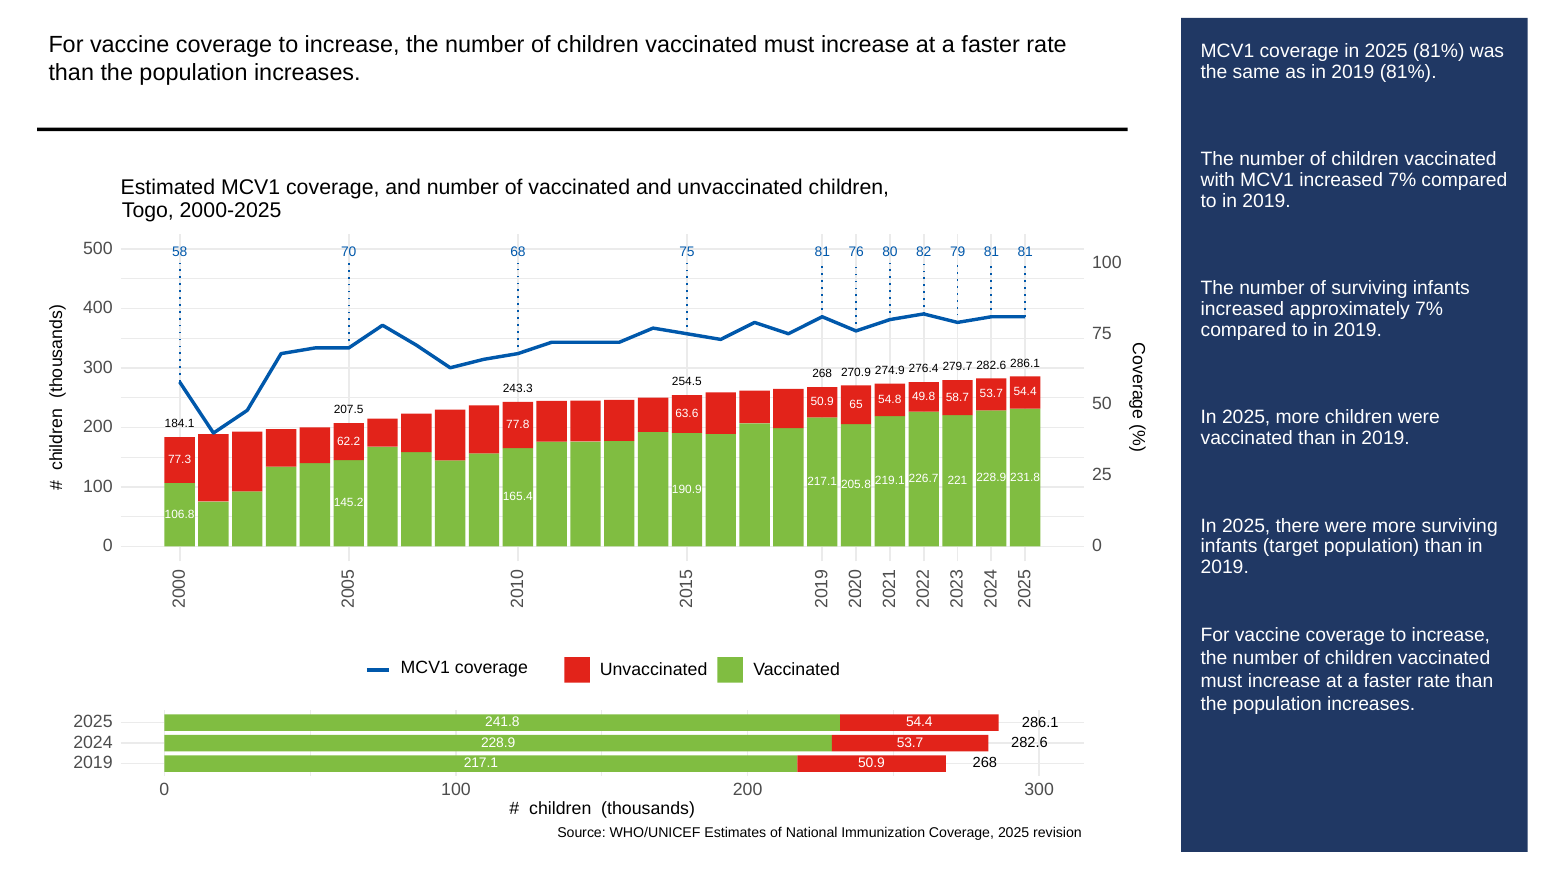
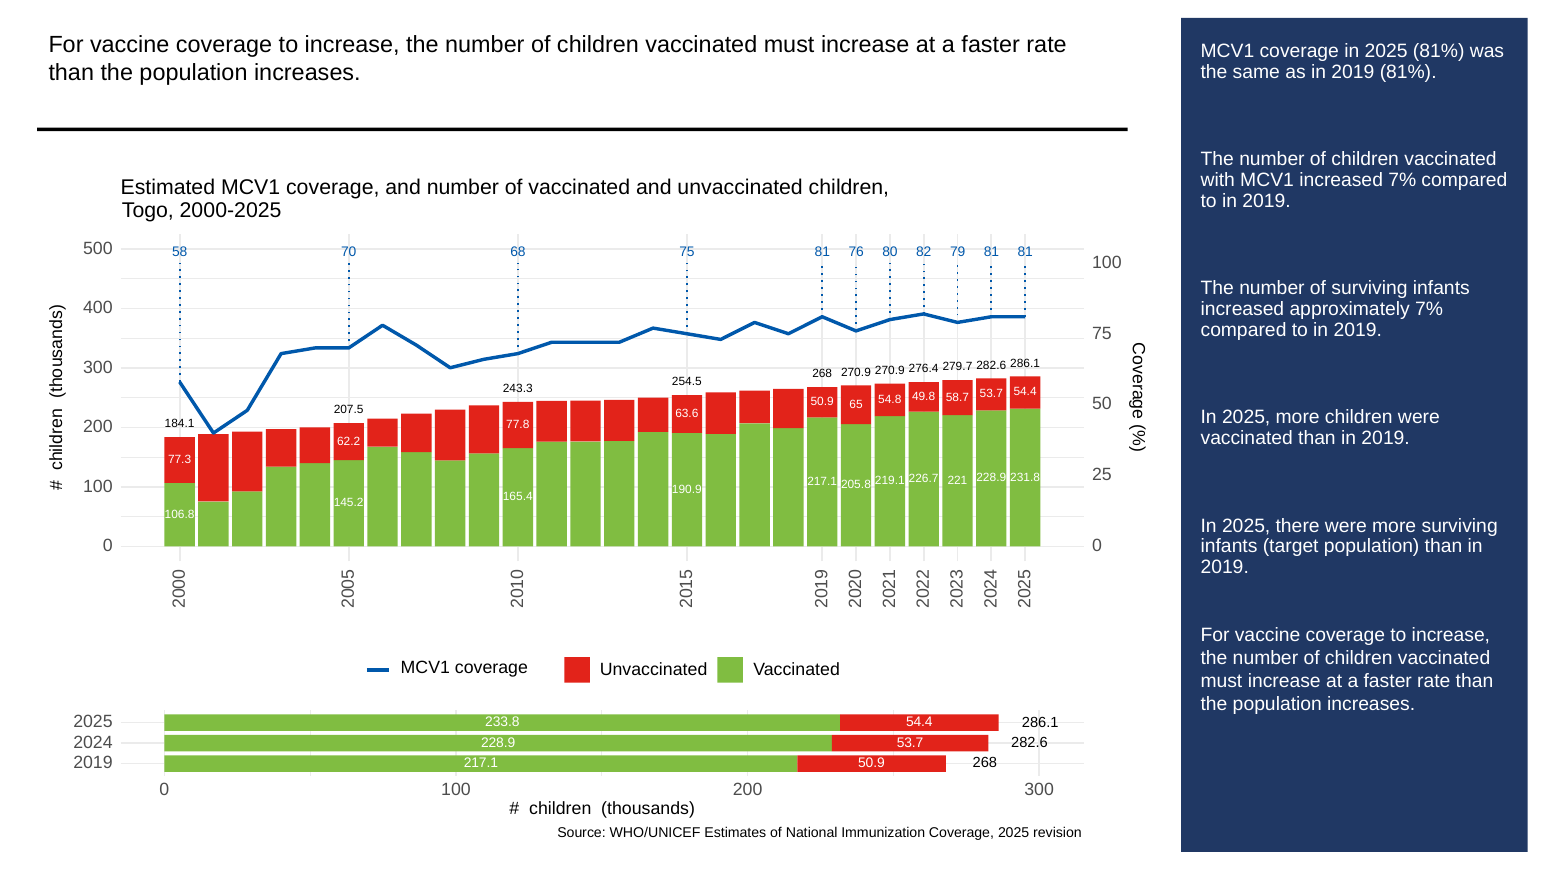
270.9 274.9: 274.9 -> 270.9 (890, 370)
241.8: 241.8 -> 233.8 (502, 722)
